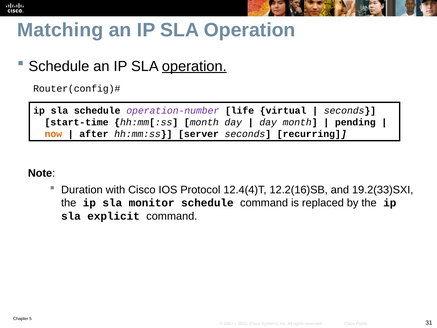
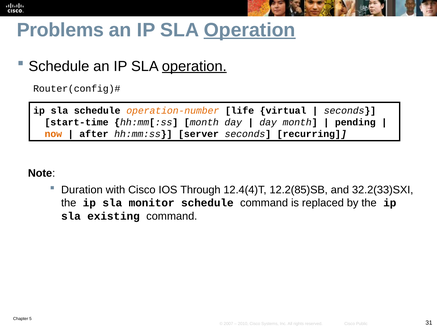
Matching: Matching -> Problems (60, 30)
Operation underline: none -> present (250, 30)
operation-number colour: purple -> orange (173, 111)
Protocol: Protocol -> Through (200, 190)
12.2(16)SB: 12.2(16)SB -> 12.2(85)SB (299, 190)
19.2(33)SXI: 19.2(33)SXI -> 32.2(33)SXI (383, 190)
explicit: explicit -> existing (114, 216)
